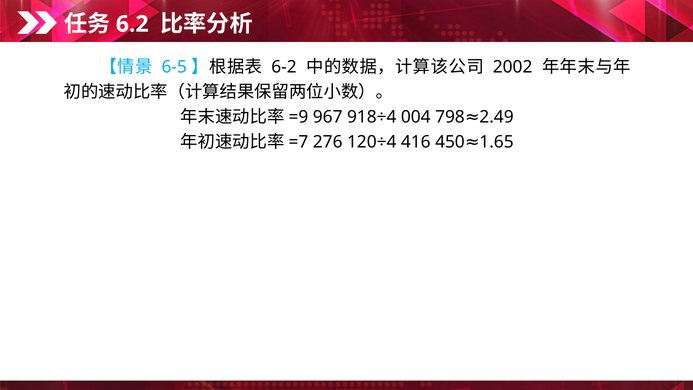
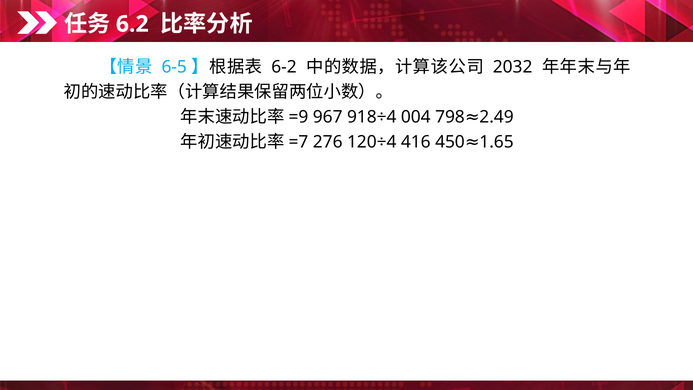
2002: 2002 -> 2032 (513, 67)
